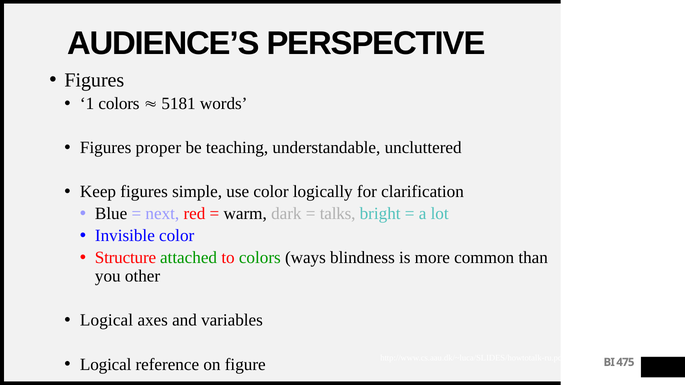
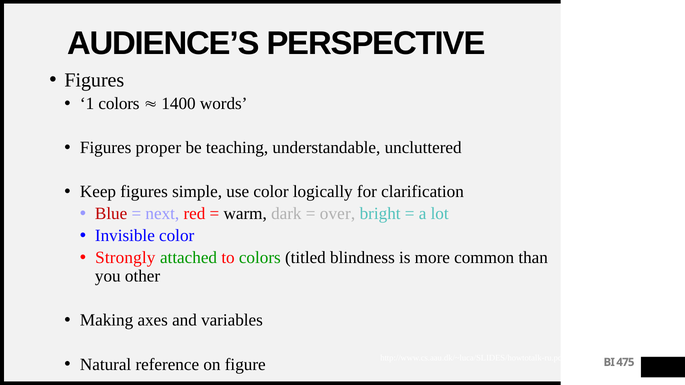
5181: 5181 -> 1400 (179, 104)
Blue colour: black -> red (111, 214)
talks: talks -> over (337, 214)
Structure: Structure -> Strongly (125, 258)
ways: ways -> titled (305, 258)
Logical: Logical -> Making (107, 321)
Logical: Logical -> Natural (106, 365)
